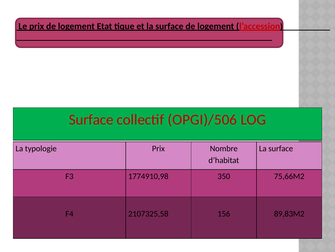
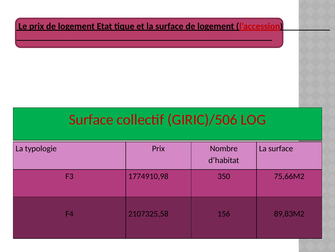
OPGI)/506: OPGI)/506 -> GIRIC)/506 (202, 119)
